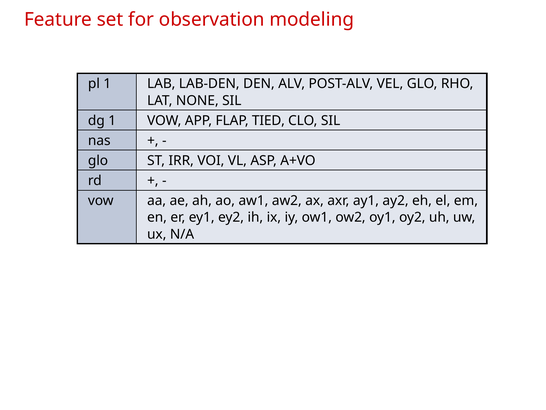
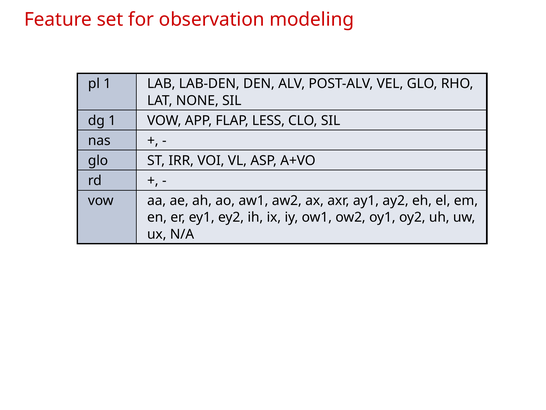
TIED: TIED -> LESS (268, 120)
